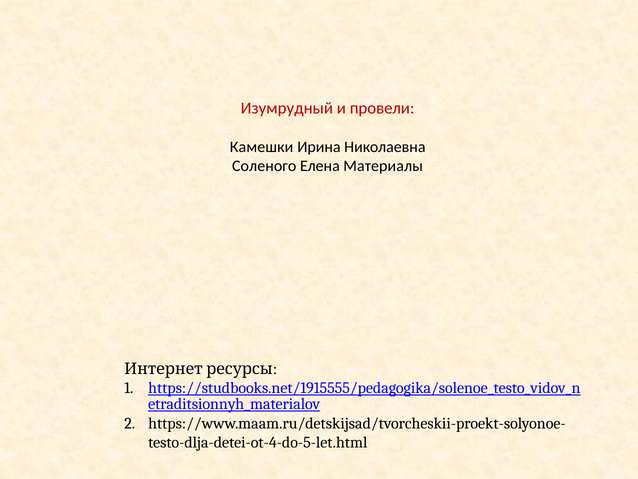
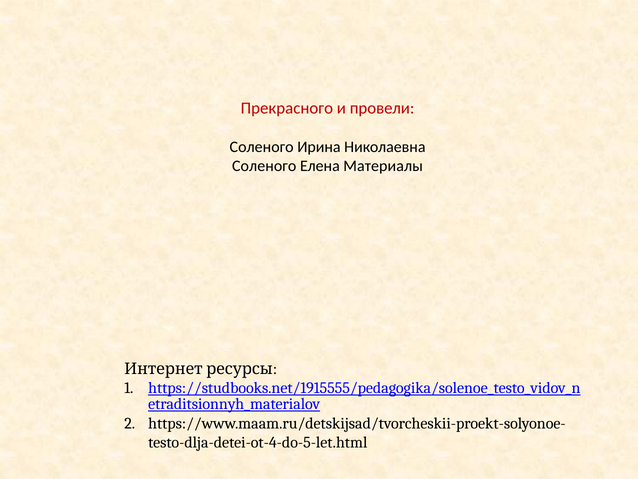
Изумрудный: Изумрудный -> Прекрасного (287, 108)
Камешки: Камешки -> Соленого (262, 147)
